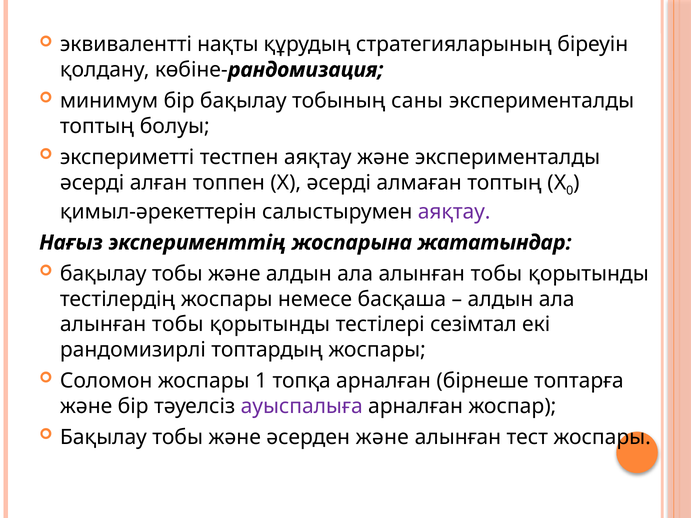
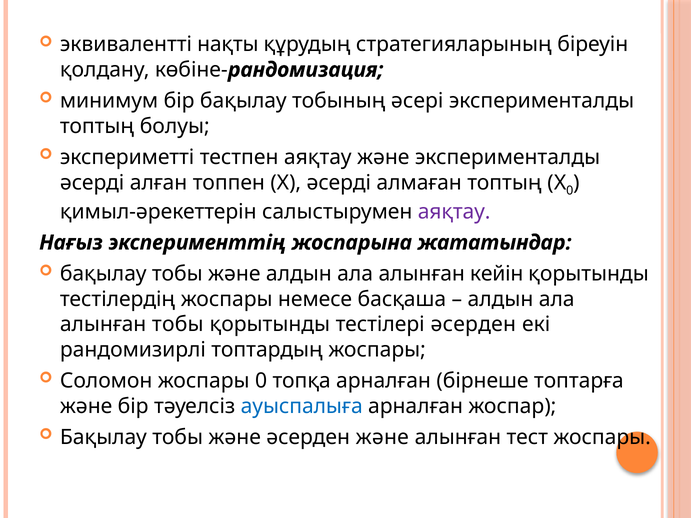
саны: саны -> әсері (417, 101)
тобы: тобы -> кейін (497, 274)
тестілері сезімтал: сезімтал -> әсерден (473, 325)
жоспары 1: 1 -> 0 (261, 381)
ауыспалыға colour: purple -> blue (302, 406)
